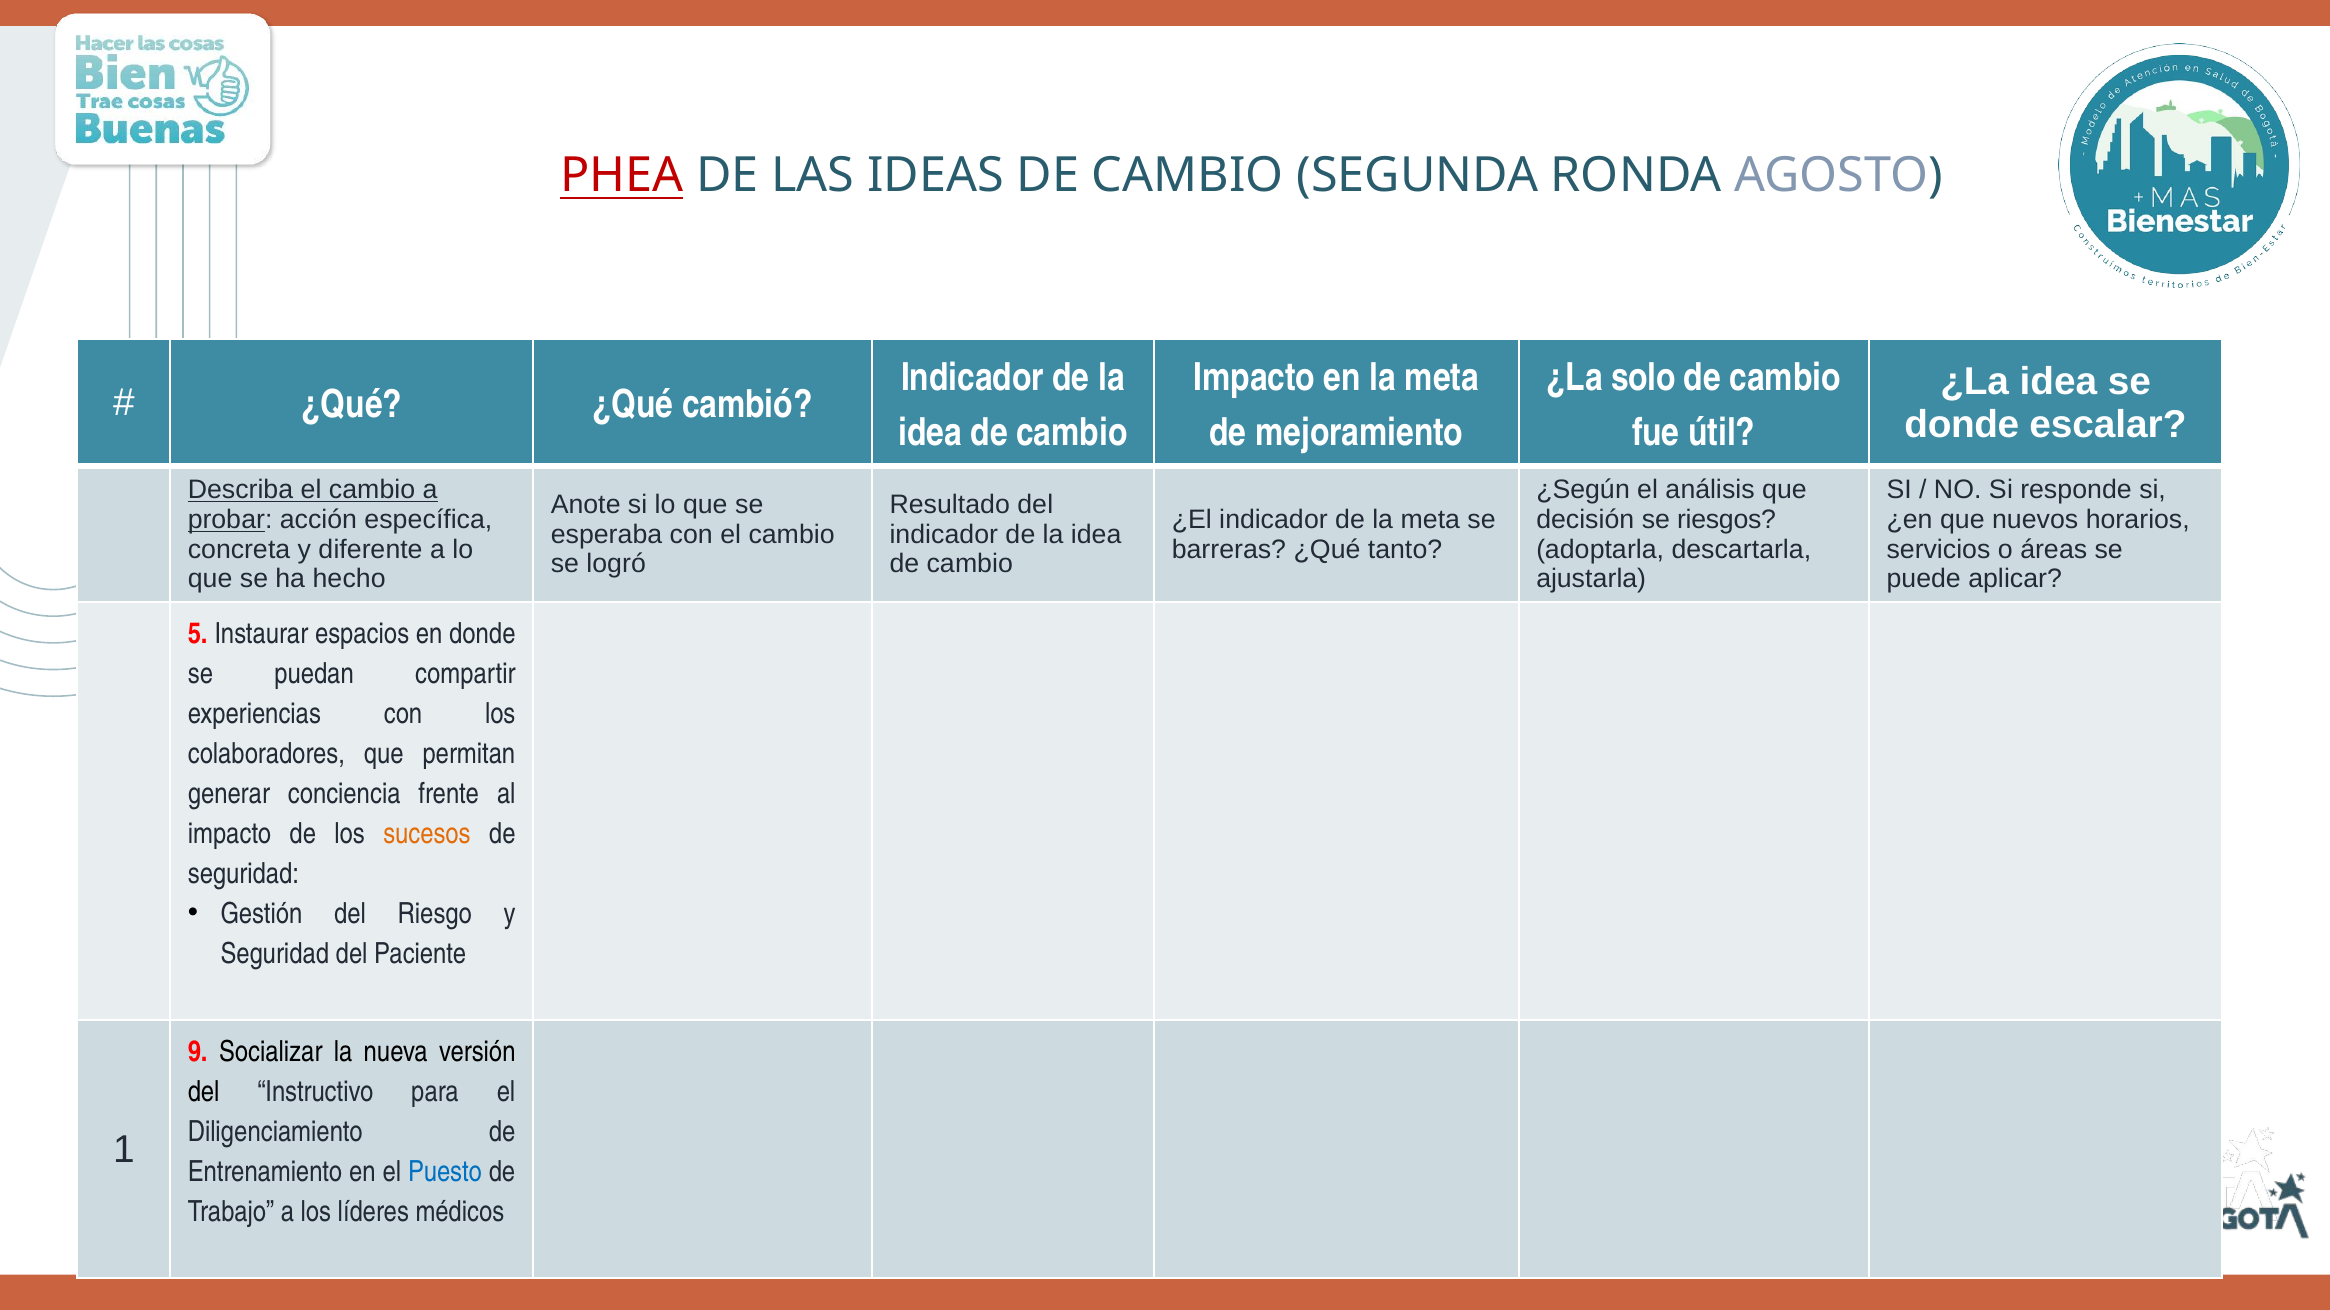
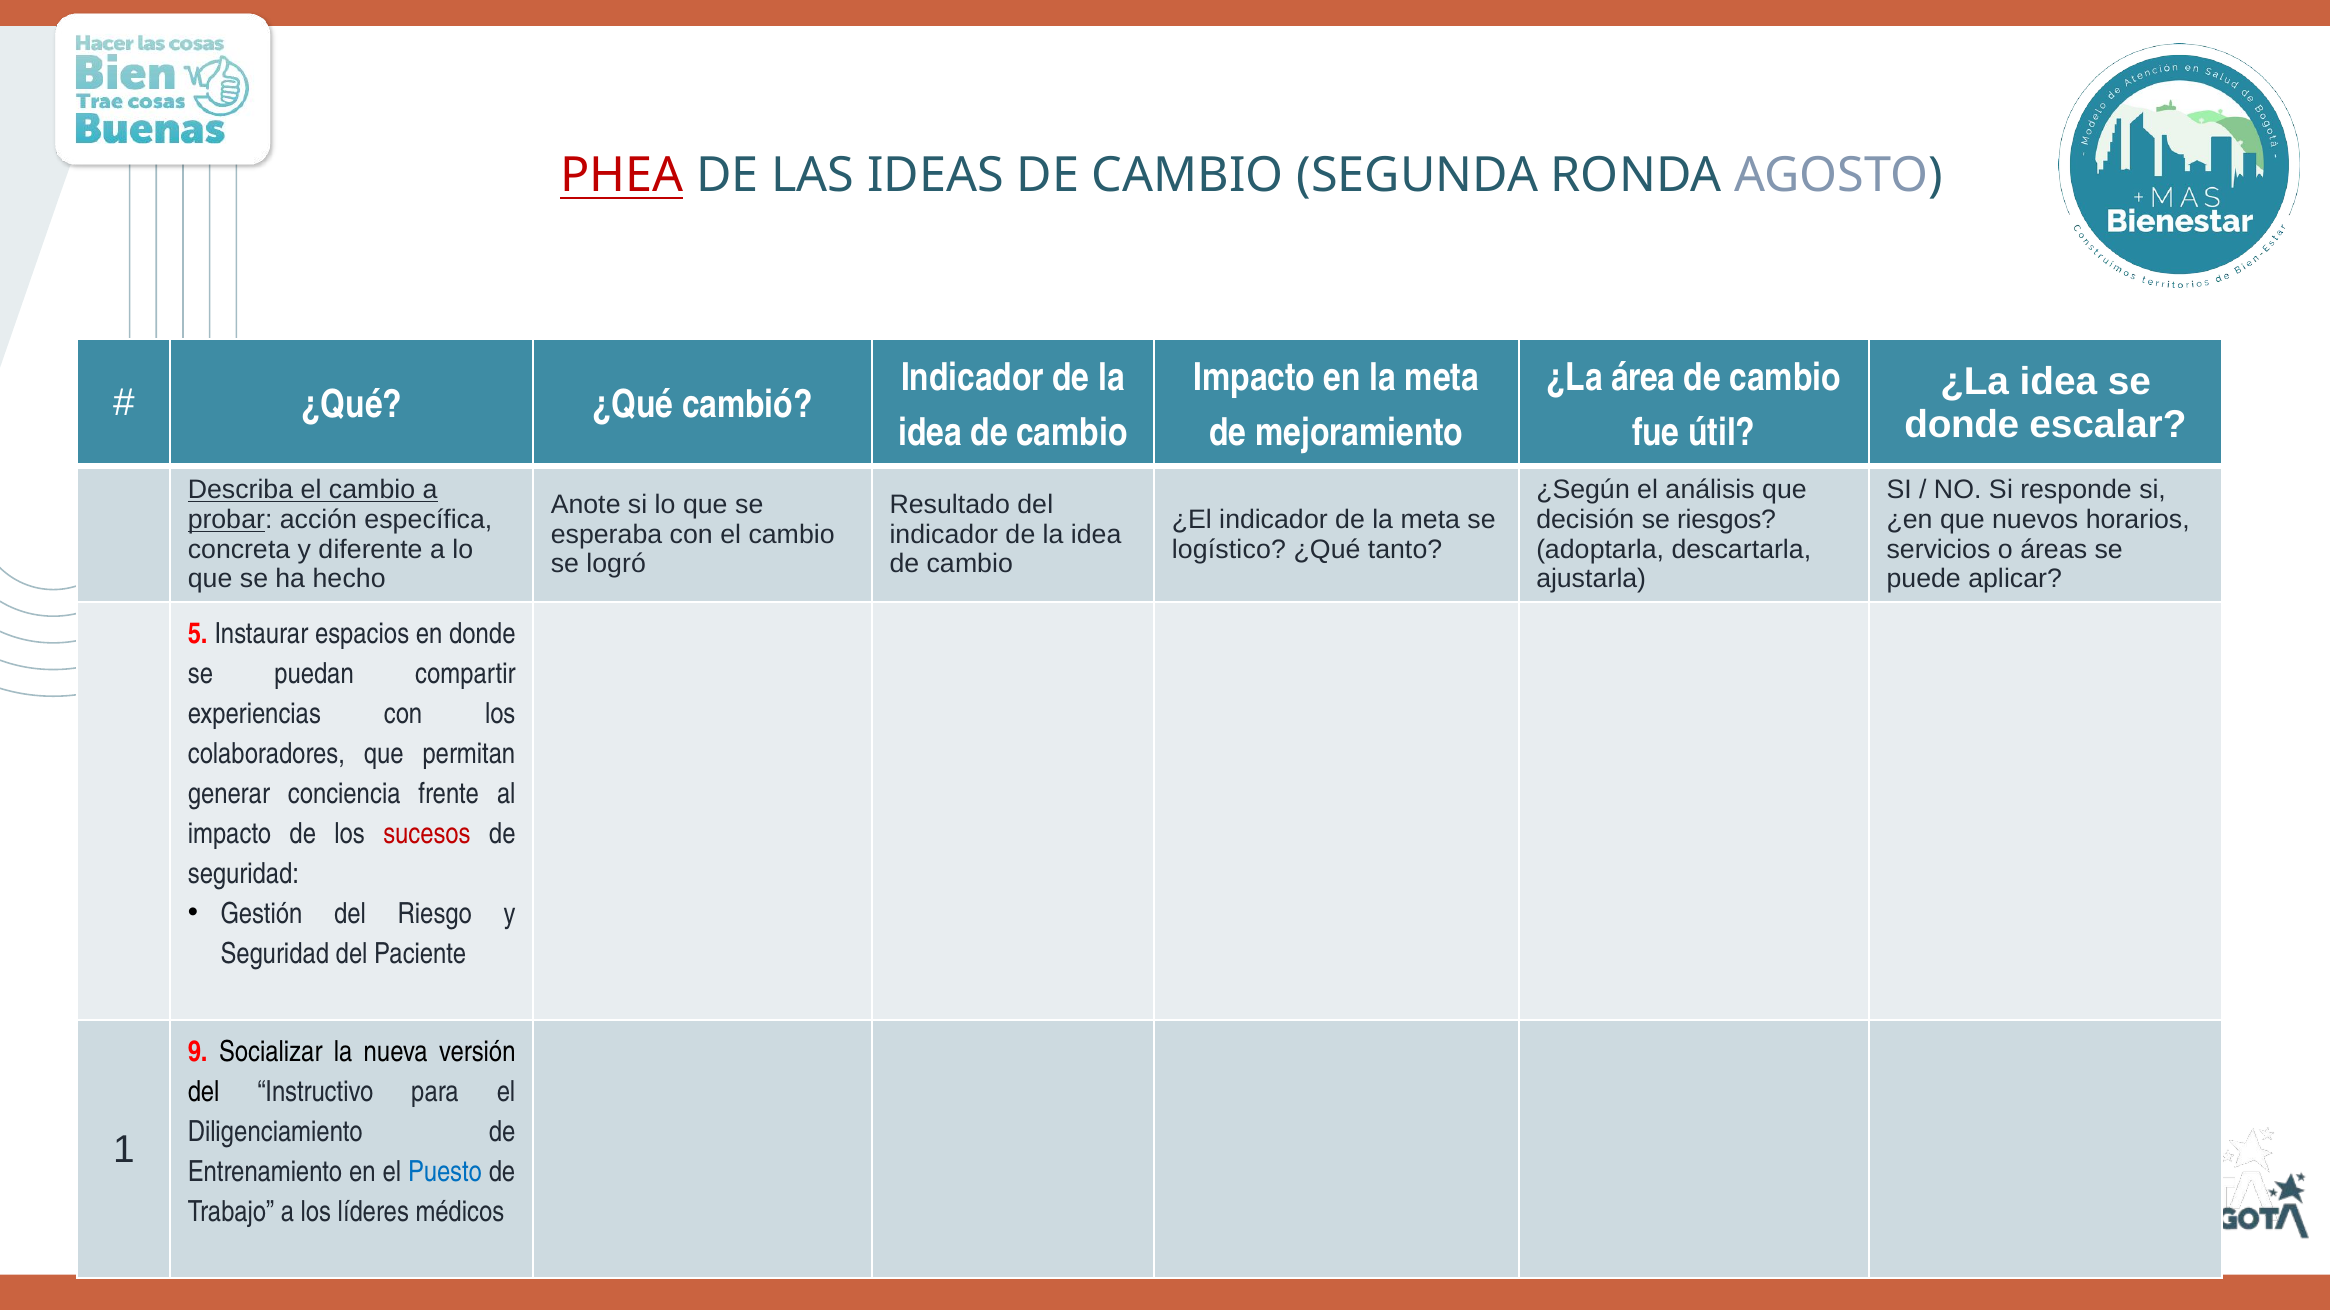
solo: solo -> área (1644, 378)
barreras: barreras -> logístico (1229, 550)
sucesos colour: orange -> red (427, 834)
